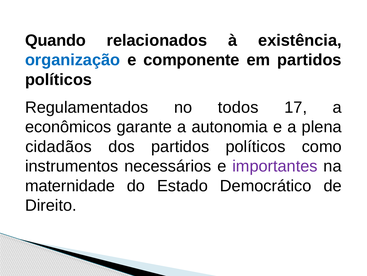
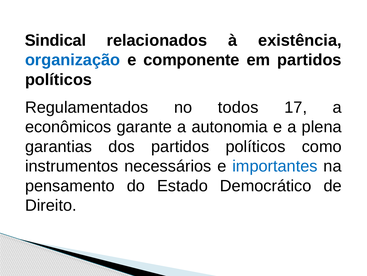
Quando: Quando -> Sindical (55, 40)
cidadãos: cidadãos -> garantias (59, 146)
importantes colour: purple -> blue (275, 166)
maternidade: maternidade -> pensamento (70, 185)
